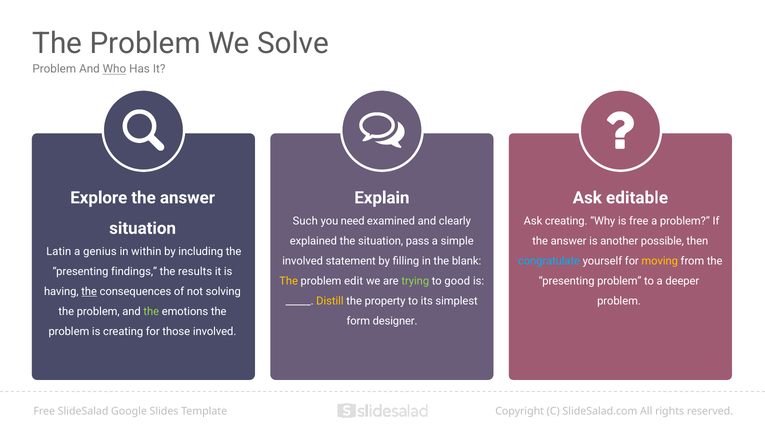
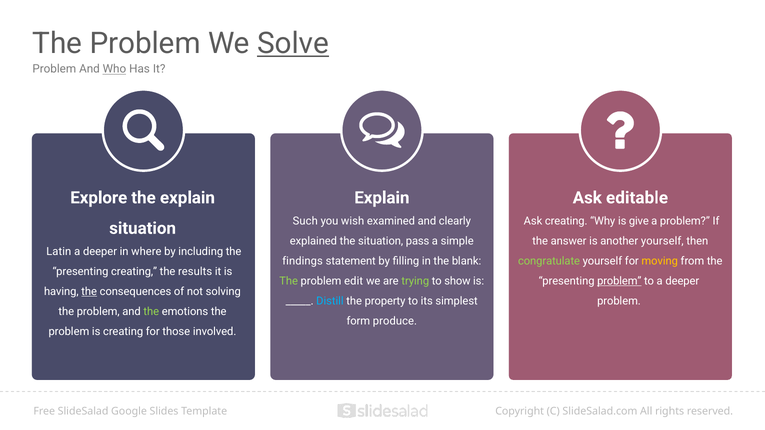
Solve underline: none -> present (293, 43)
Explore the answer: answer -> explain (187, 198)
need: need -> wish (353, 221)
is free: free -> give (639, 221)
another possible: possible -> yourself (662, 241)
genius: genius -> deeper (100, 252)
within: within -> where (146, 252)
involved: involved -> findings (303, 261)
congratulate colour: light blue -> light green (549, 261)
presenting findings: findings -> creating (134, 272)
The colour: yellow -> light green (289, 281)
good: good -> show (457, 281)
problem underline: none -> present (619, 281)
Distill colour: yellow -> light blue (330, 301)
designer: designer -> produce (395, 321)
